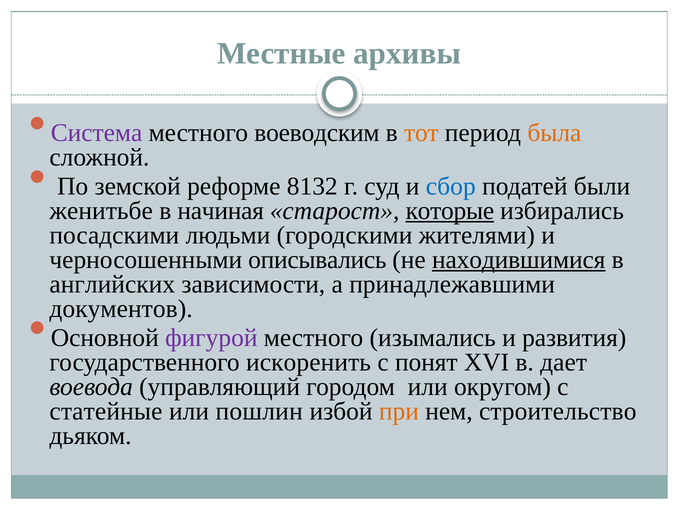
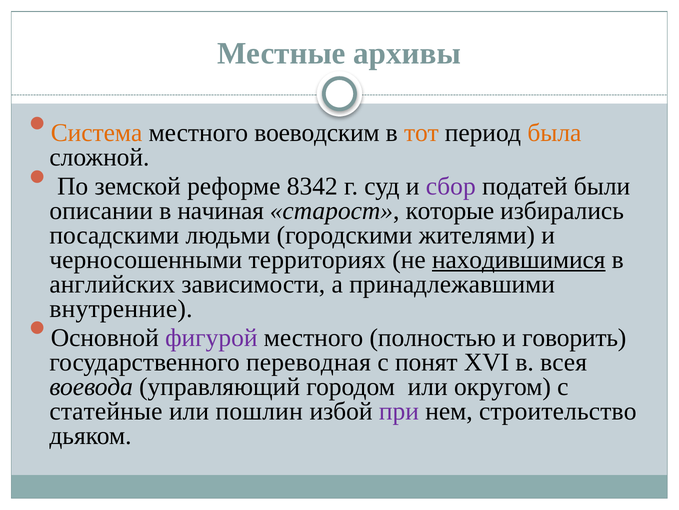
Система colour: purple -> orange (97, 133)
8132: 8132 -> 8342 (312, 186)
сбор colour: blue -> purple (451, 186)
женитьбе: женитьбе -> описании (101, 211)
которые underline: present -> none (450, 211)
описывались: описывались -> территориях (317, 259)
документов: документов -> внутренние (121, 308)
изымались: изымались -> полностью (433, 337)
развития: развития -> говорить (574, 337)
искоренить: искоренить -> переводная (308, 362)
дает: дает -> всея (564, 362)
при colour: orange -> purple (399, 411)
